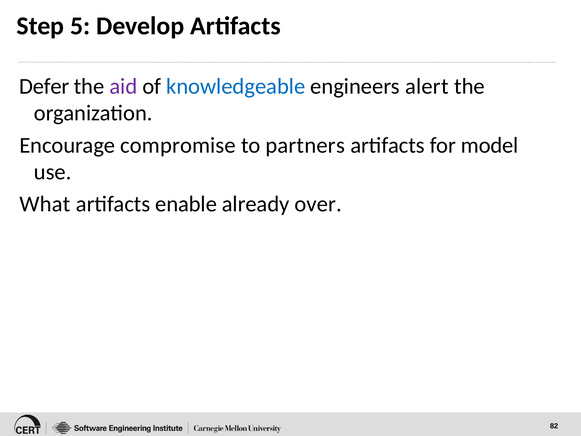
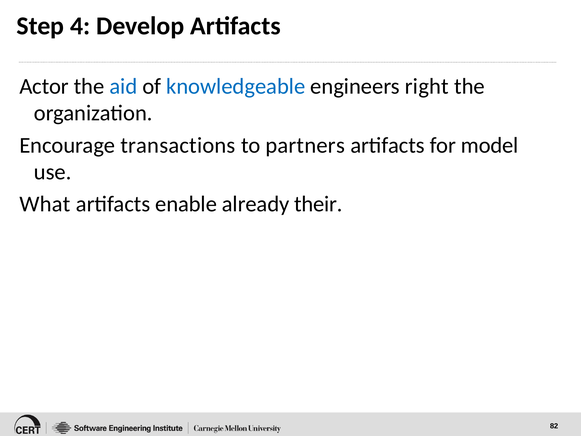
5: 5 -> 4 (80, 26)
Defer: Defer -> Actor (44, 86)
aid colour: purple -> blue (123, 86)
alert: alert -> right (427, 86)
compromise: compromise -> transactions (178, 145)
over: over -> their (318, 204)
